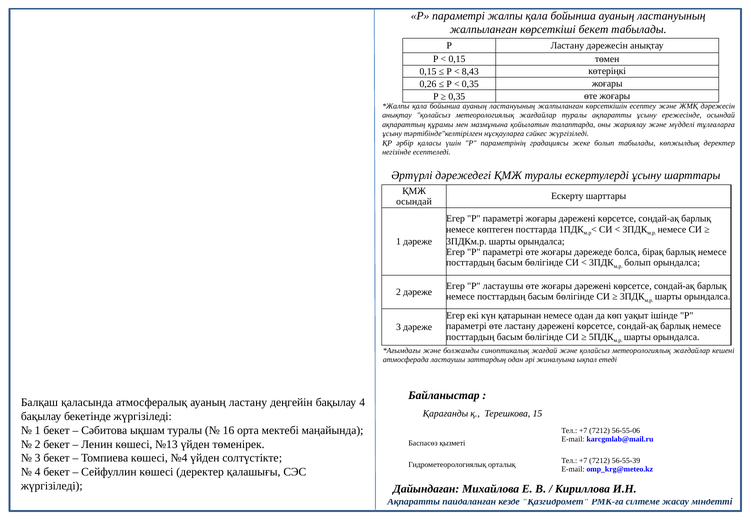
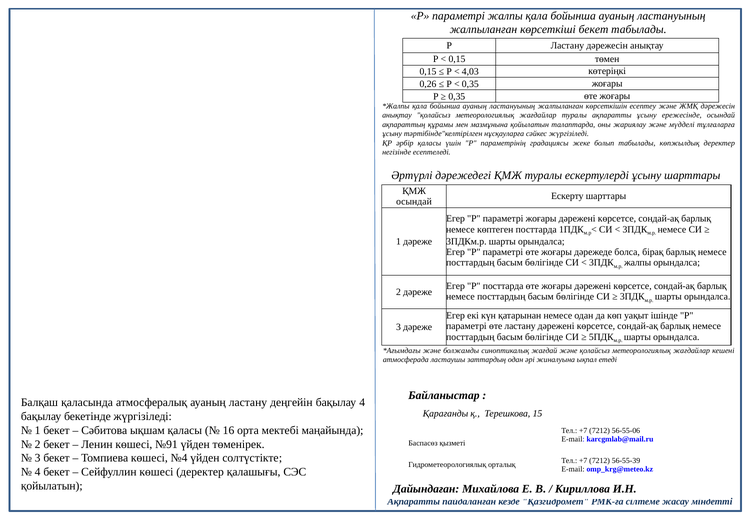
8,43: 8,43 -> 4,03 (470, 72)
болып: болып -> жалпы (638, 263)
Р ластаушы: ластаушы -> посттарда (503, 286)
ықшам туралы: туралы -> қаласы (185, 430)
№13: №13 -> №91 (166, 444)
жүргізіледі: жүргізіледі -> қойылатын (52, 486)
